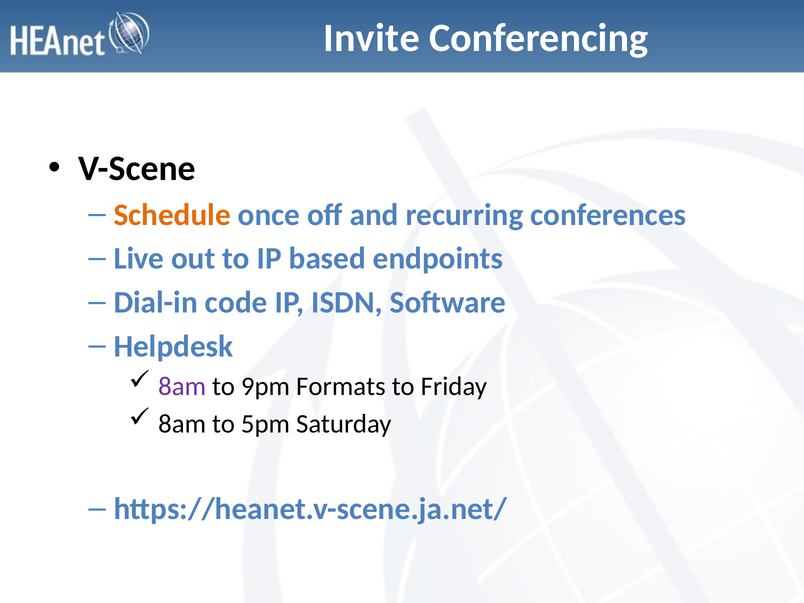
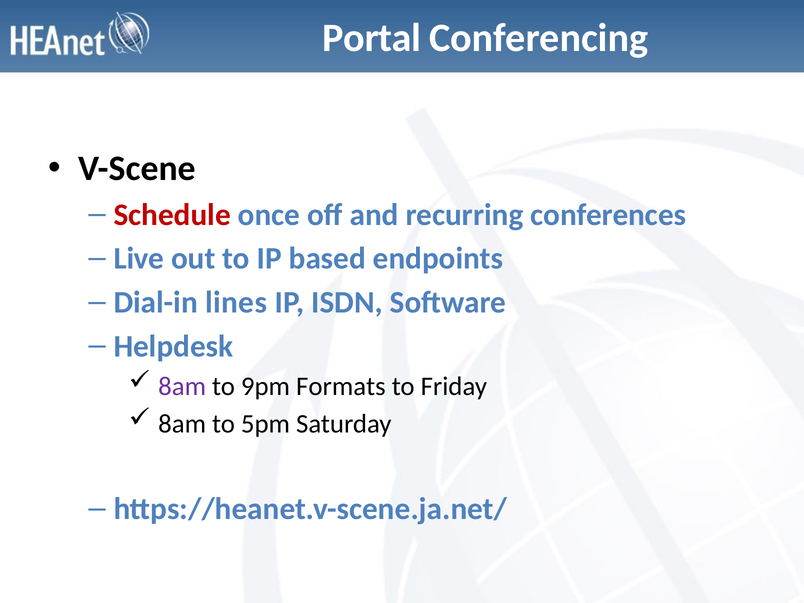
Invite: Invite -> Portal (372, 38)
Schedule colour: orange -> red (172, 215)
code: code -> lines (236, 302)
